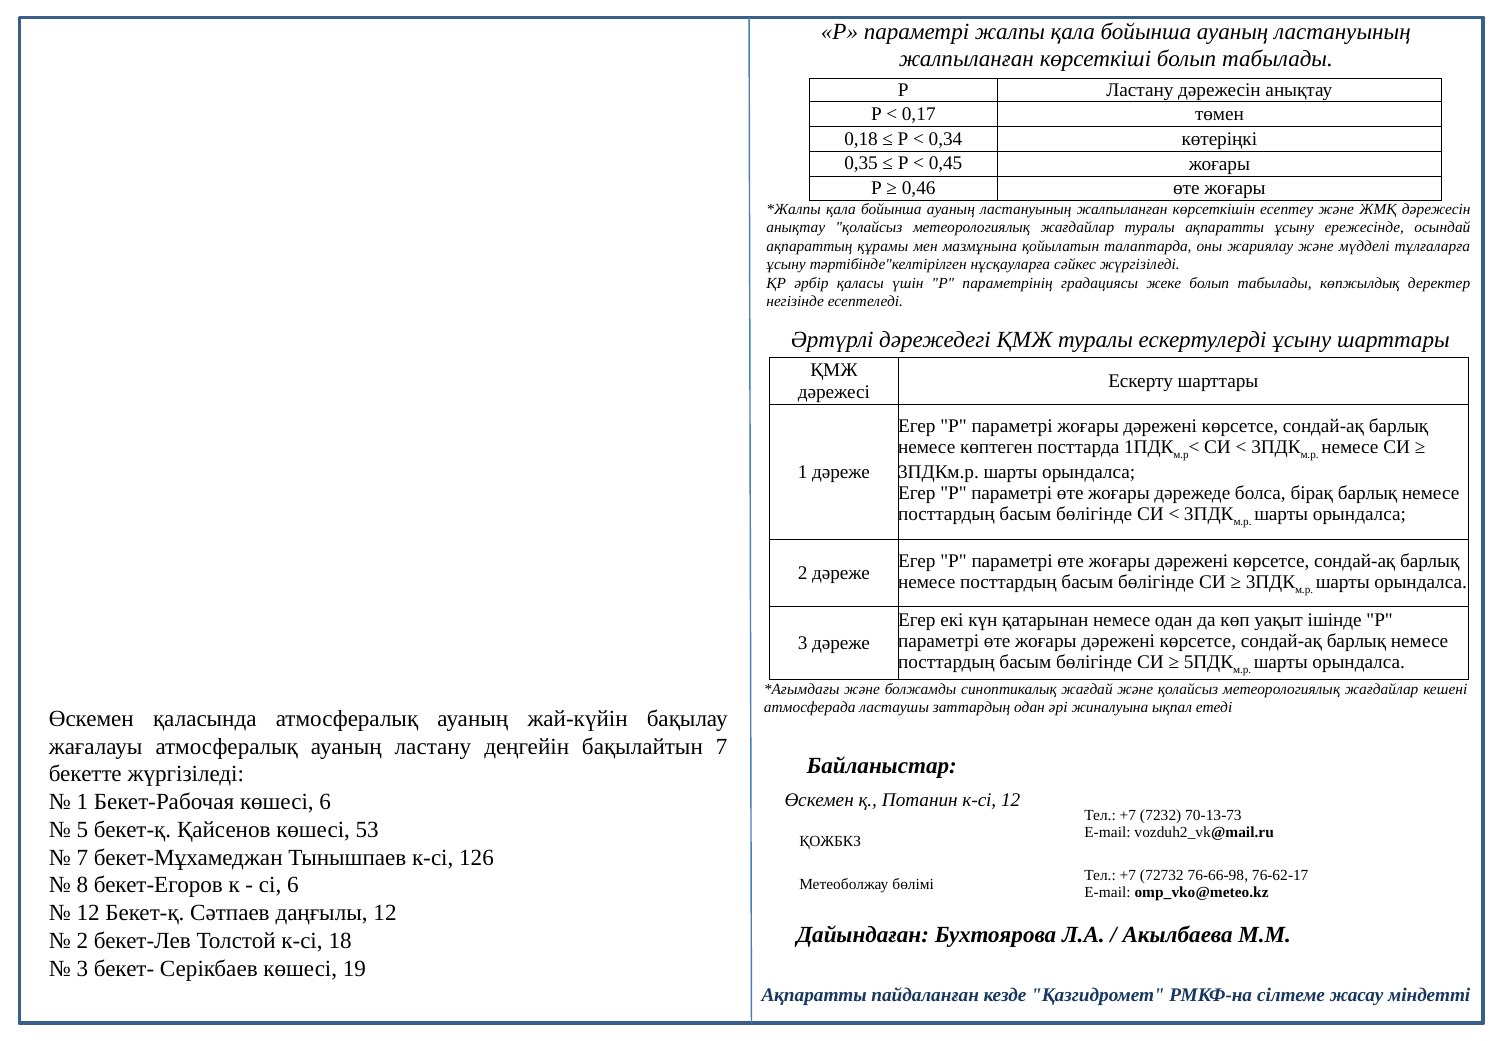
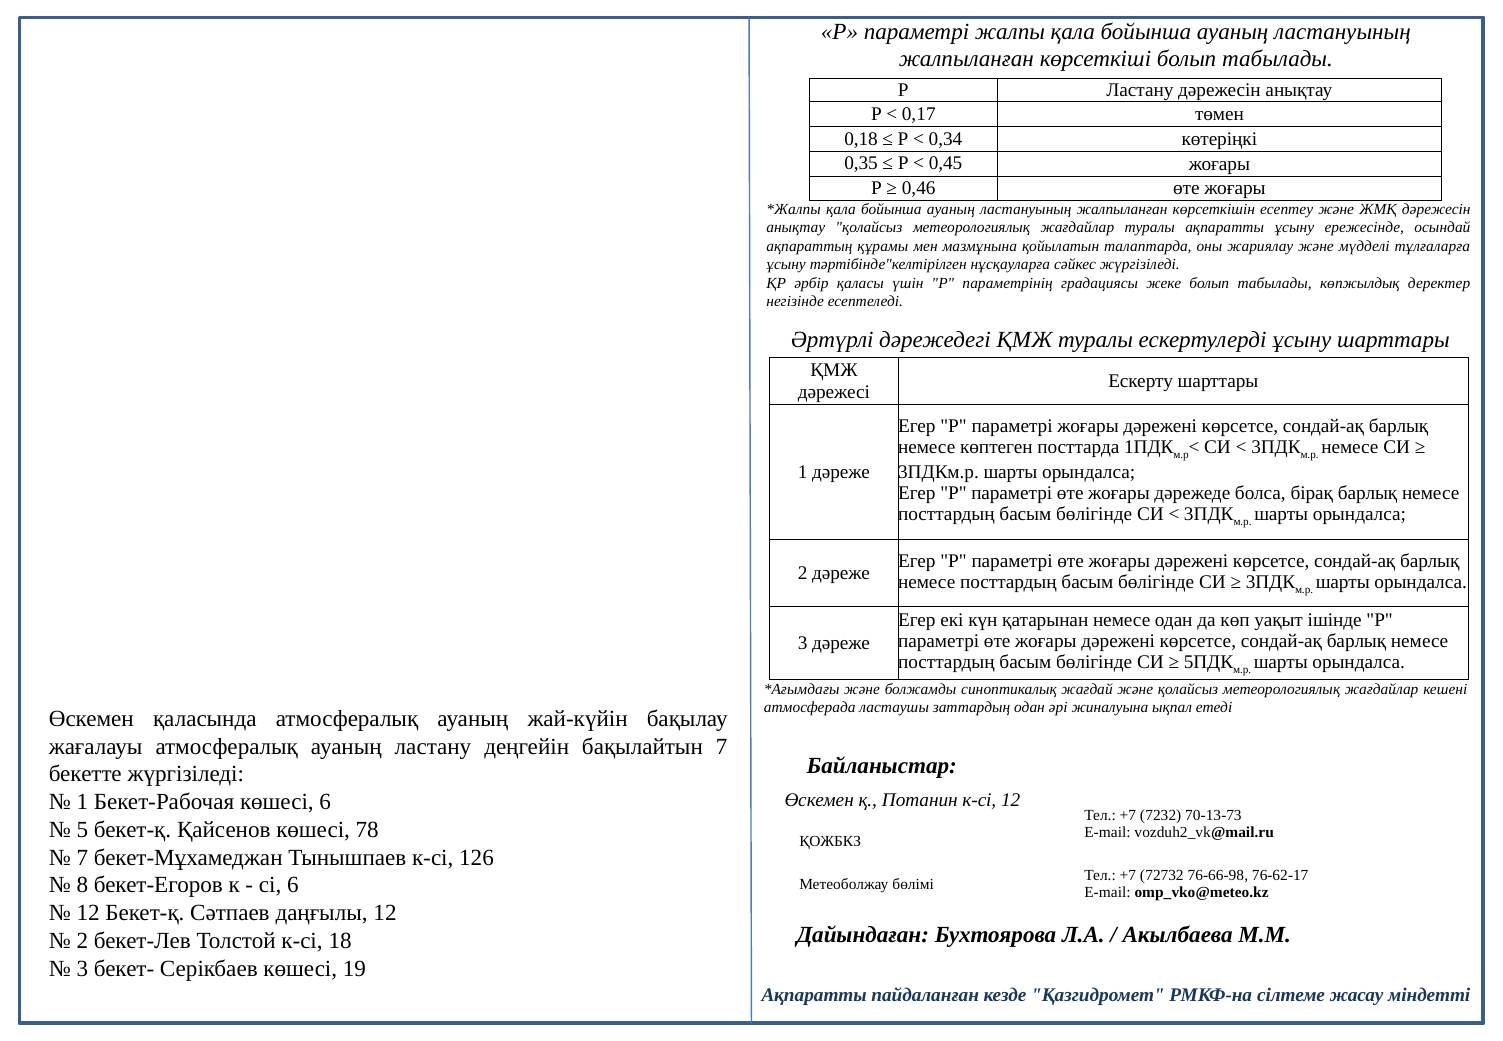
53: 53 -> 78 (367, 829)
